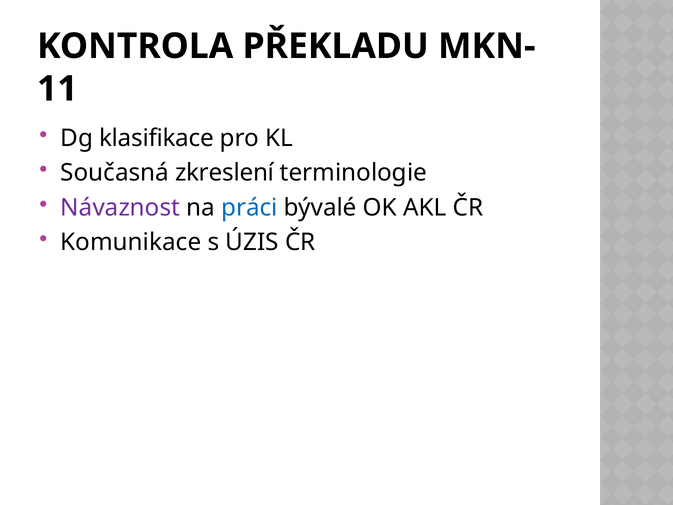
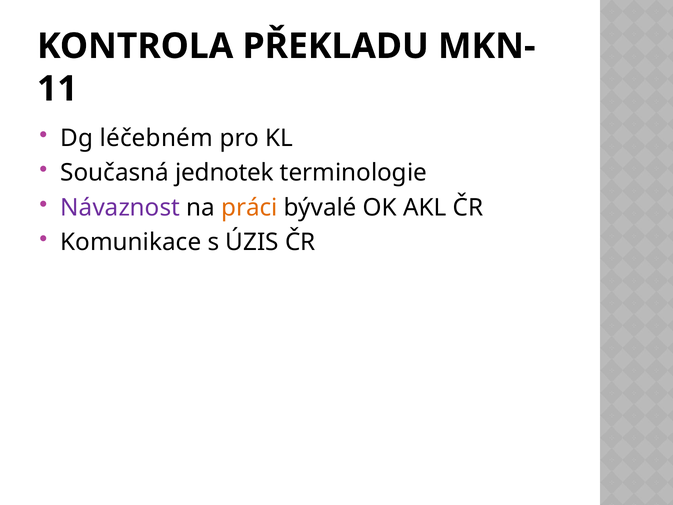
klasifikace: klasifikace -> léčebném (156, 138)
zkreslení: zkreslení -> jednotek (225, 173)
práci colour: blue -> orange (249, 208)
